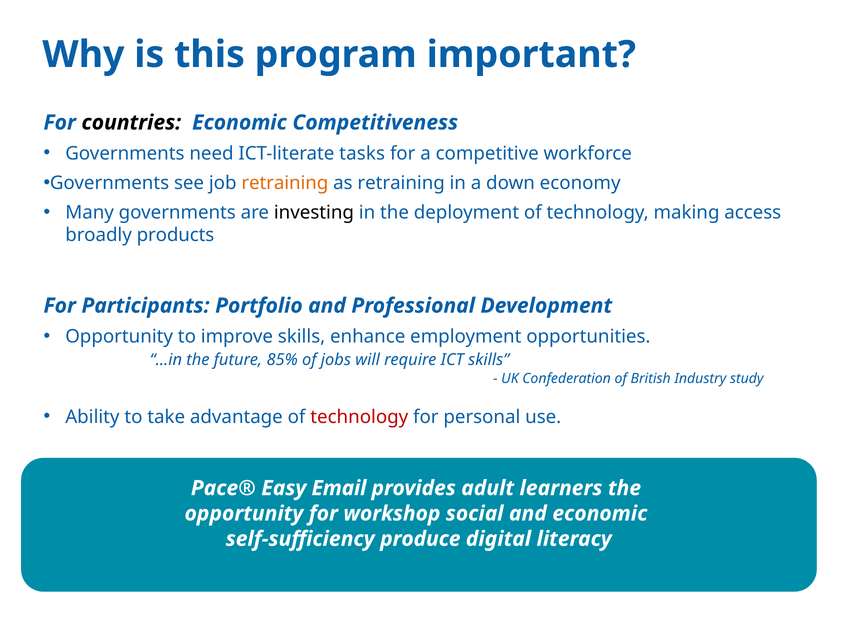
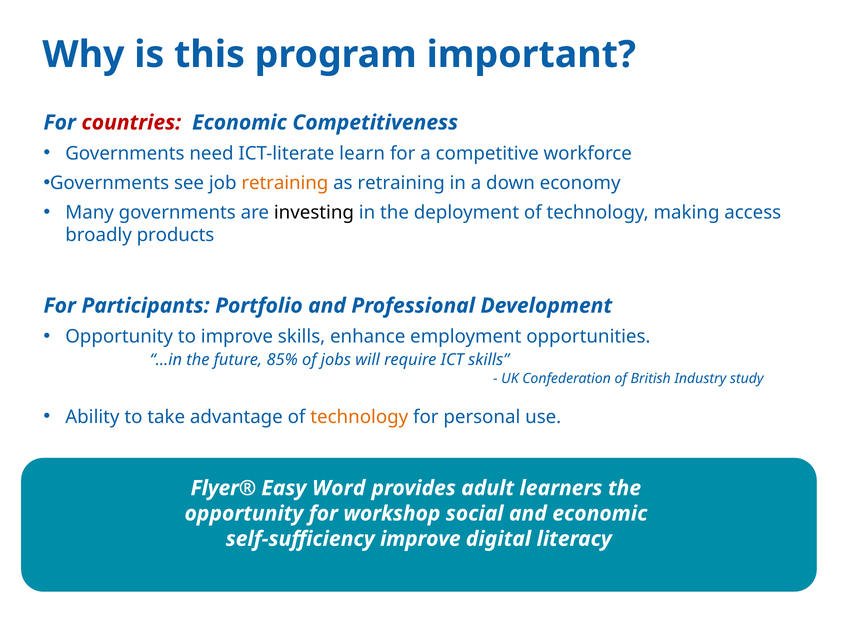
countries colour: black -> red (131, 123)
tasks: tasks -> learn (362, 153)
technology colour: red -> orange (359, 417)
Pace®: Pace® -> Flyer® (223, 488)
Email: Email -> Word (339, 488)
self-sufficiency produce: produce -> improve (420, 539)
